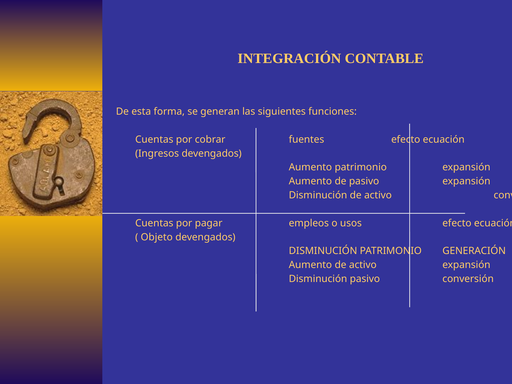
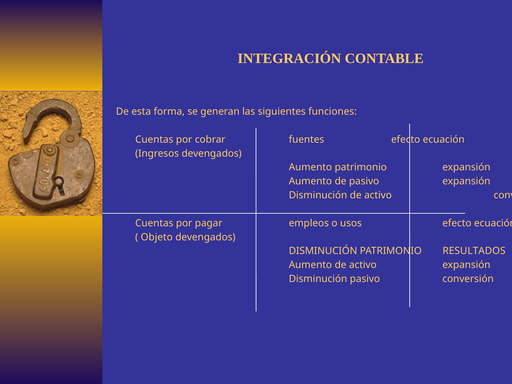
GENERACIÓN: GENERACIÓN -> RESULTADOS (474, 251)
